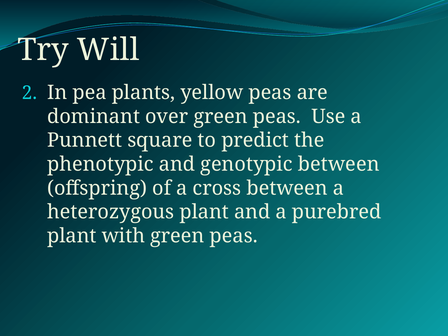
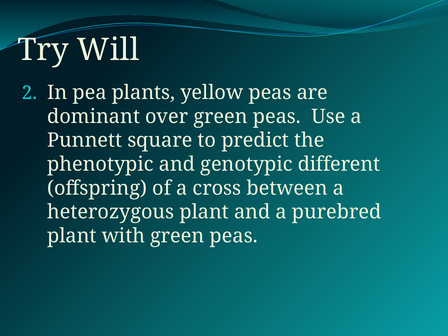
genotypic between: between -> different (339, 164)
